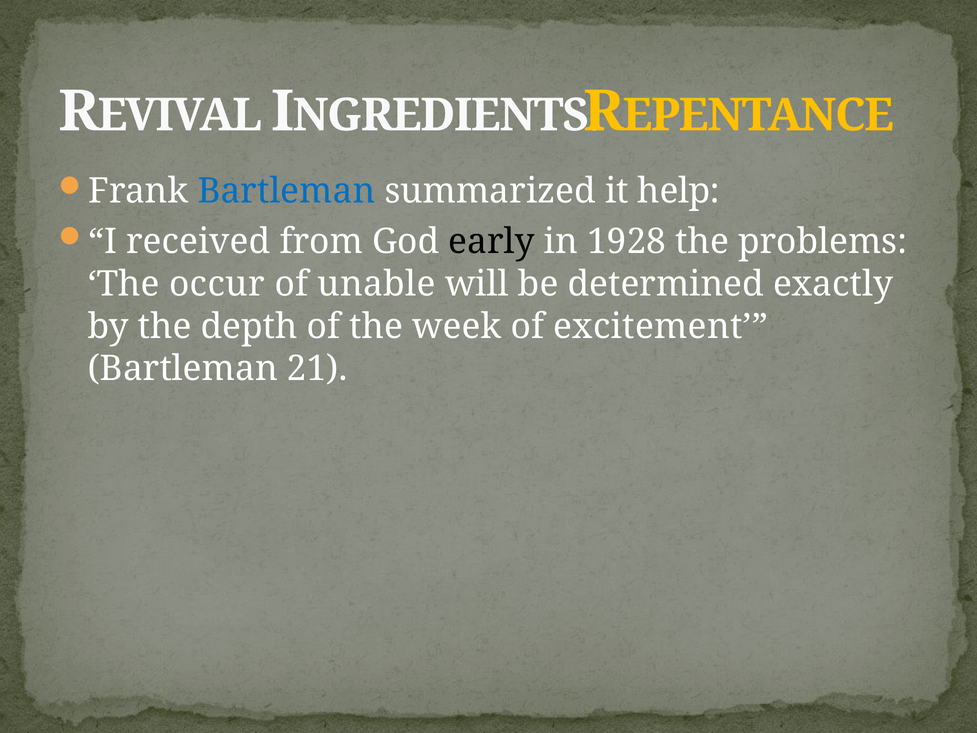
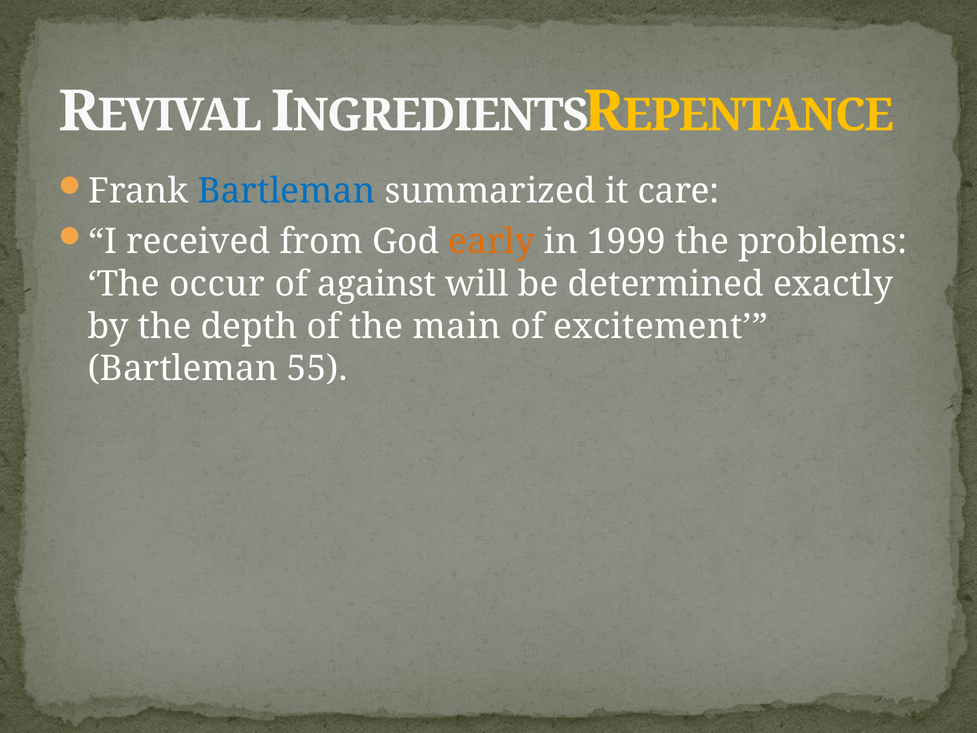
help: help -> care (679, 191)
early colour: black -> orange (492, 242)
1928: 1928 -> 1999 (627, 242)
unable: unable -> against (377, 284)
week: week -> main (457, 326)
21: 21 -> 55 (317, 369)
